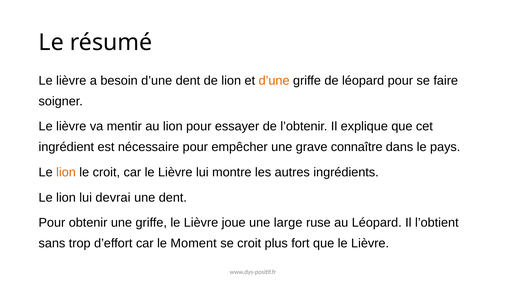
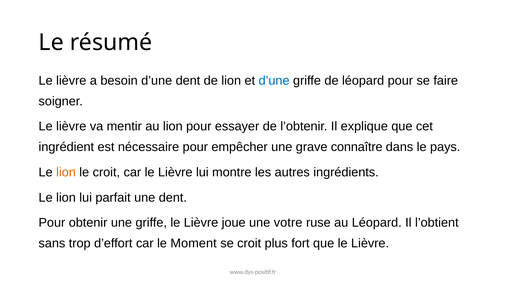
d’une colour: orange -> blue (274, 81)
devrai: devrai -> parfait (113, 197)
large: large -> votre (288, 222)
